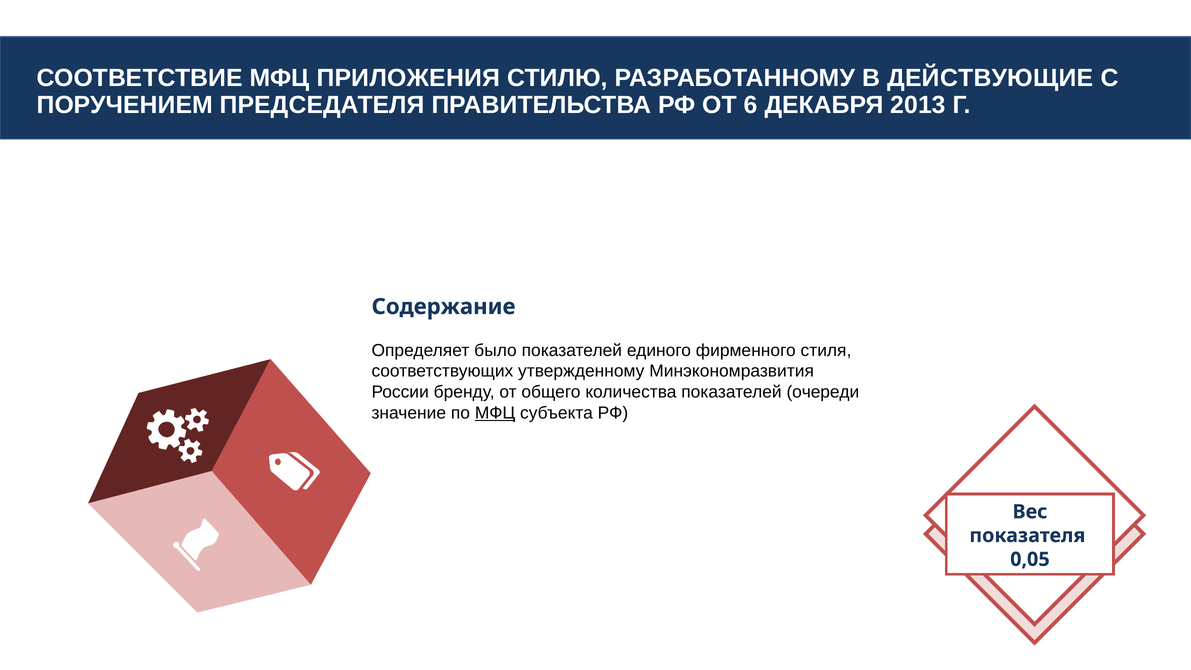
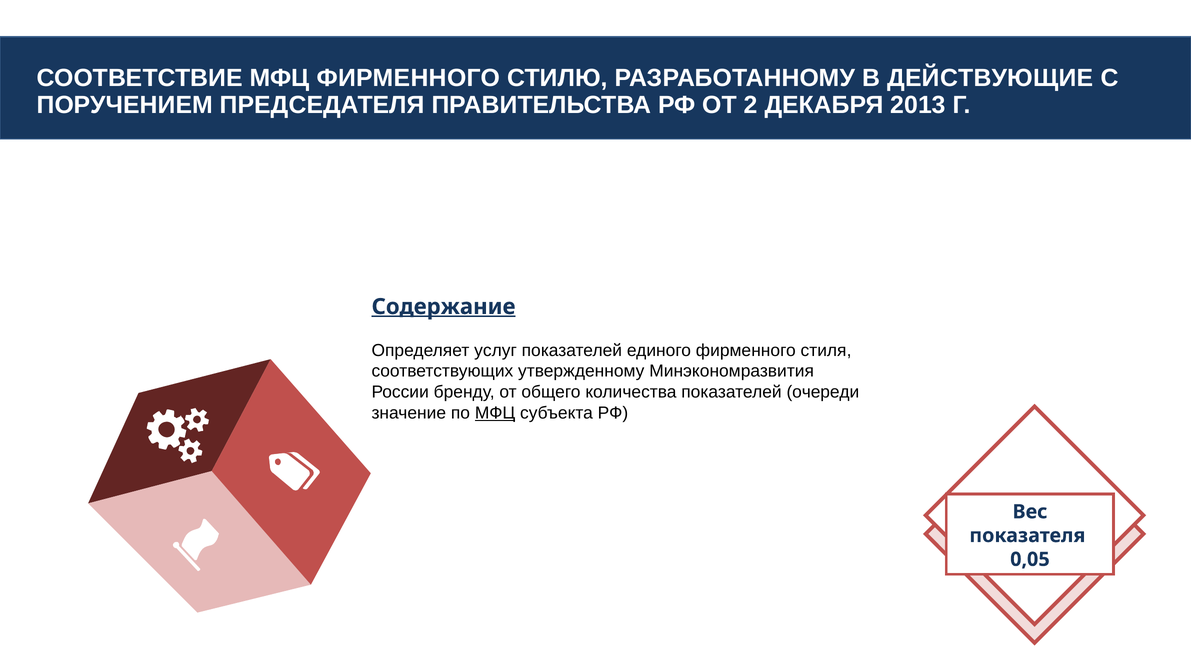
МФЦ ПРИЛОЖЕНИЯ: ПРИЛОЖЕНИЯ -> ФИРМЕННОГО (408, 78)
6: 6 -> 2 (751, 105)
Содержание underline: none -> present (444, 307)
было: было -> услуг (496, 350)
